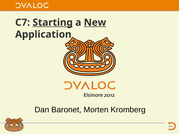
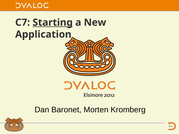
New underline: present -> none (95, 23)
